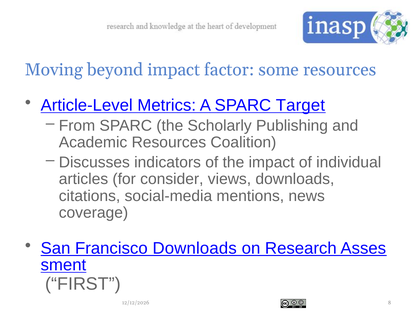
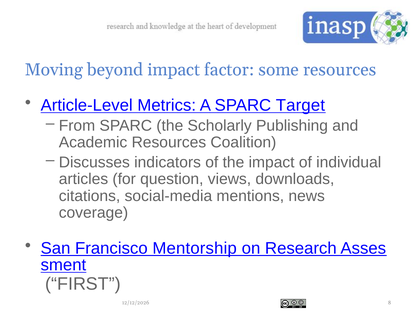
consider: consider -> question (172, 179)
Francisco Downloads: Downloads -> Mentorship (195, 248)
